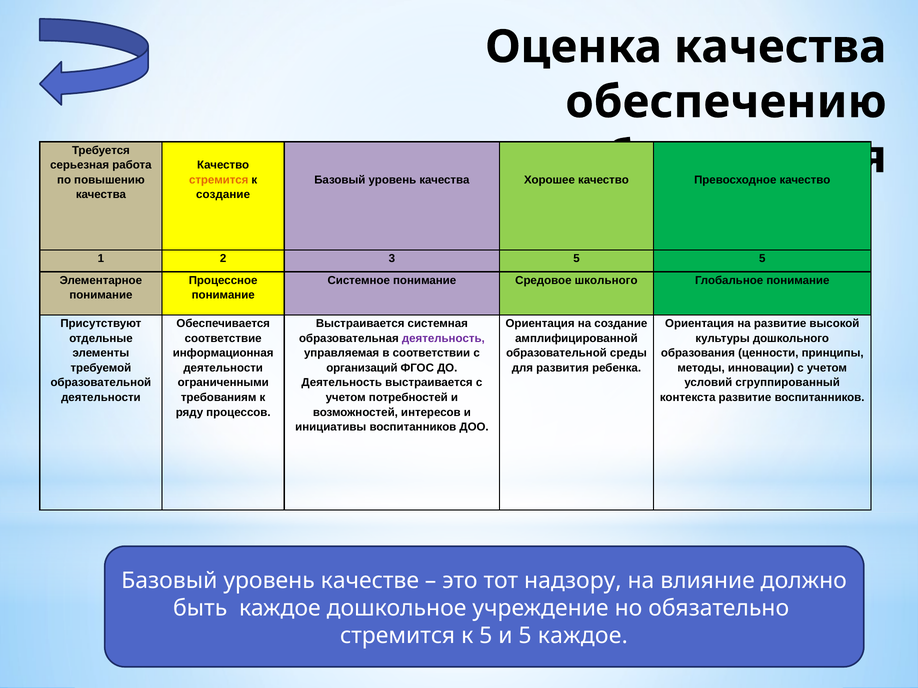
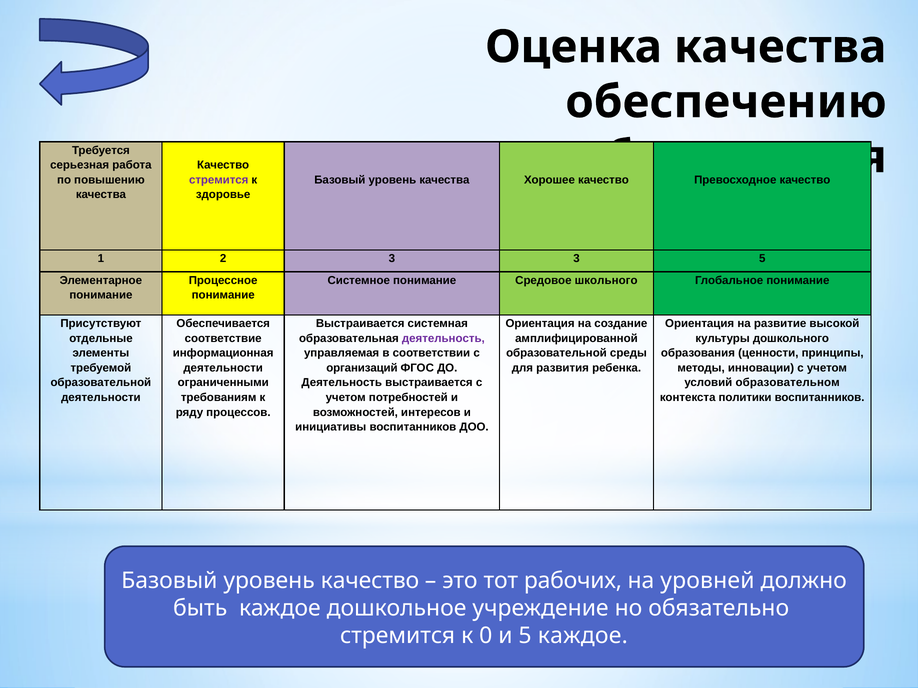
стремится colour: orange -> purple (219, 180)
создание: создание -> здоровье (223, 195)
3 5: 5 -> 3 (576, 259)
сгруппированный: сгруппированный -> образовательном (788, 383)
контекста развитие: развитие -> политики (745, 398)
уровень качестве: качестве -> качество (370, 581)
надзору: надзору -> рабочих (573, 581)
влияние: влияние -> уровней (707, 581)
к 5: 5 -> 0 (486, 636)
